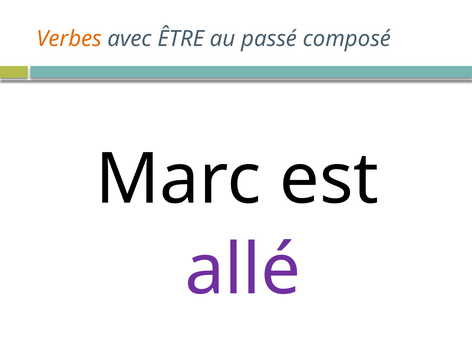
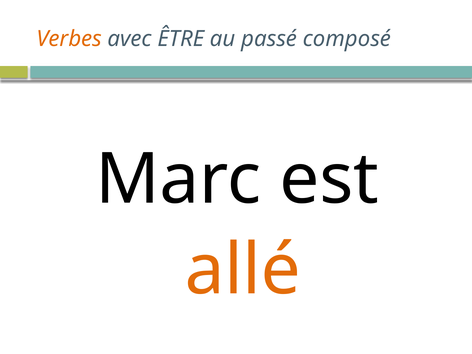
allé colour: purple -> orange (243, 270)
